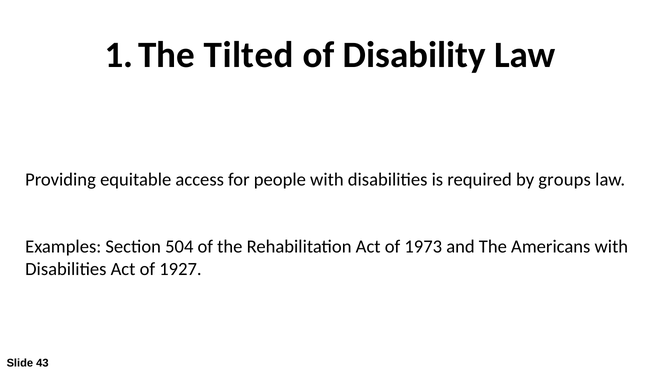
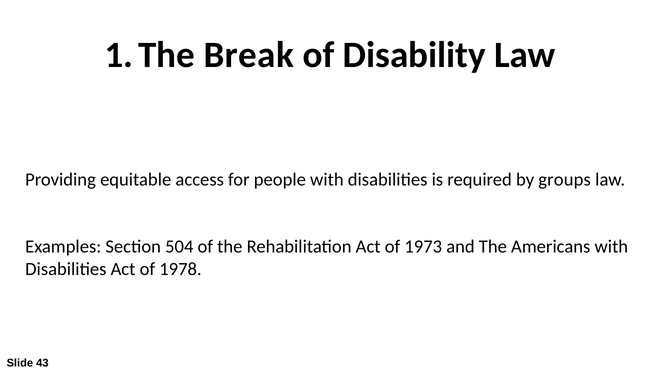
Tilted: Tilted -> Break (249, 55)
1927: 1927 -> 1978 (180, 269)
